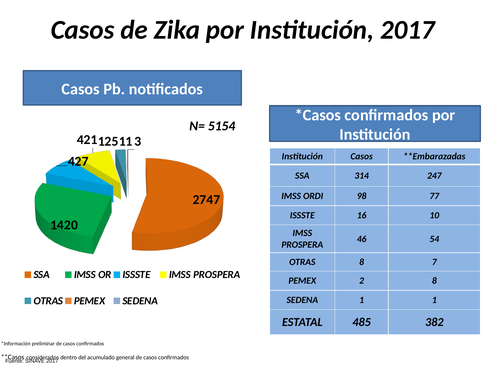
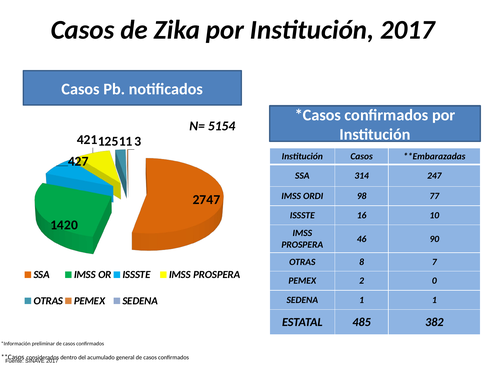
54: 54 -> 90 (434, 239)
2 8: 8 -> 0 (434, 280)
